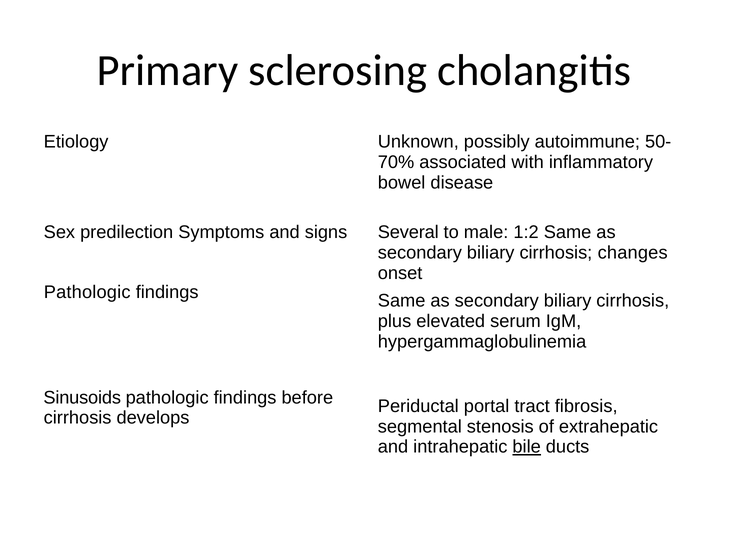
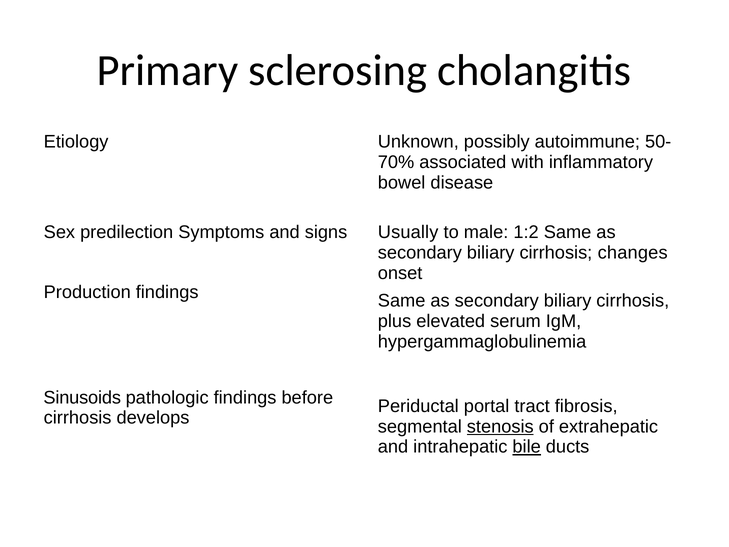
Several: Several -> Usually (408, 232)
Pathologic: Pathologic -> Production (87, 292)
stenosis underline: none -> present (500, 426)
